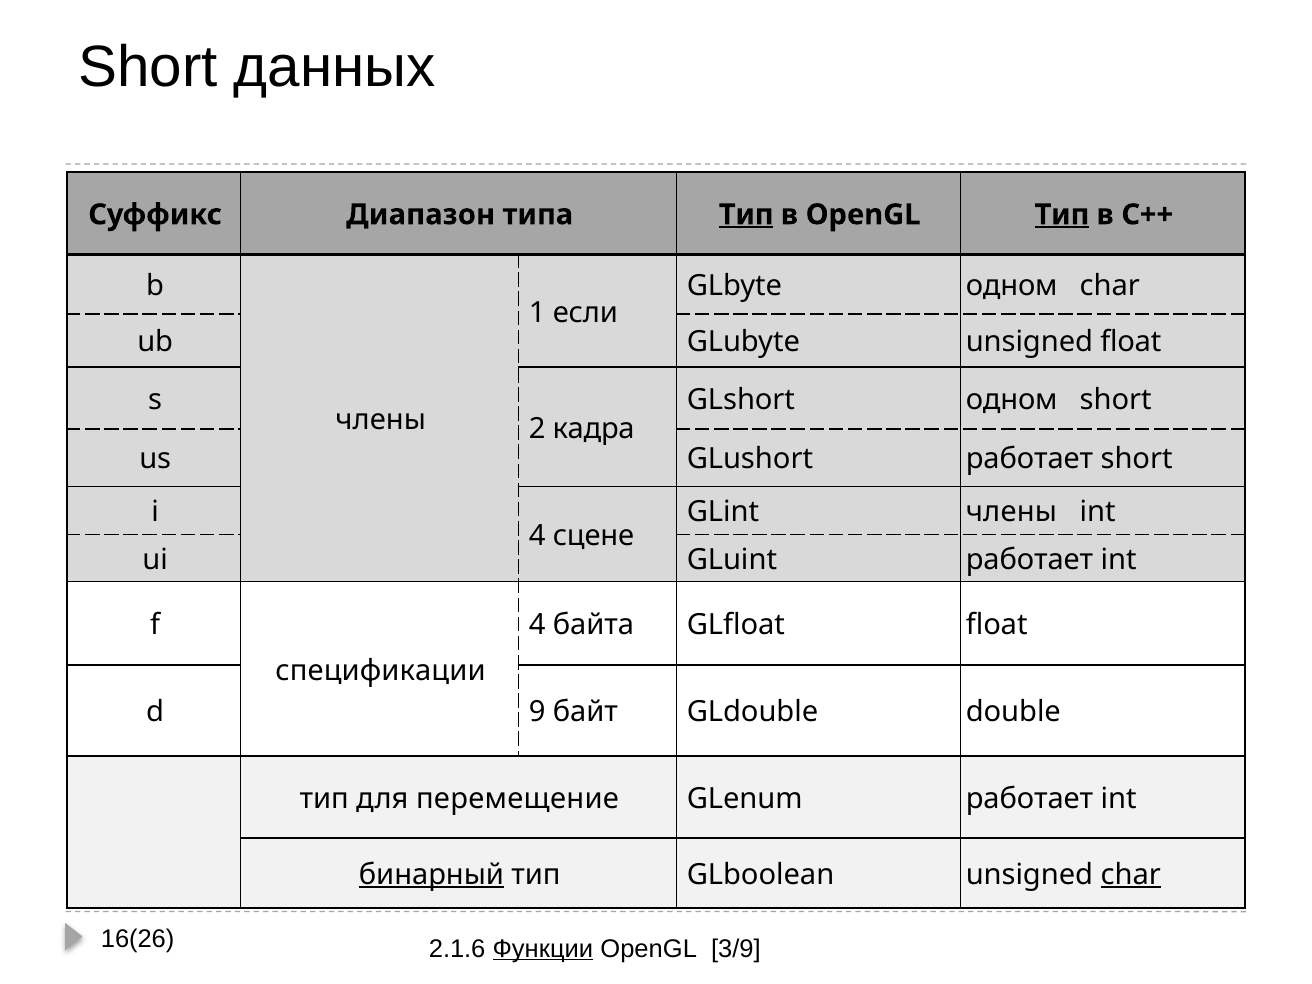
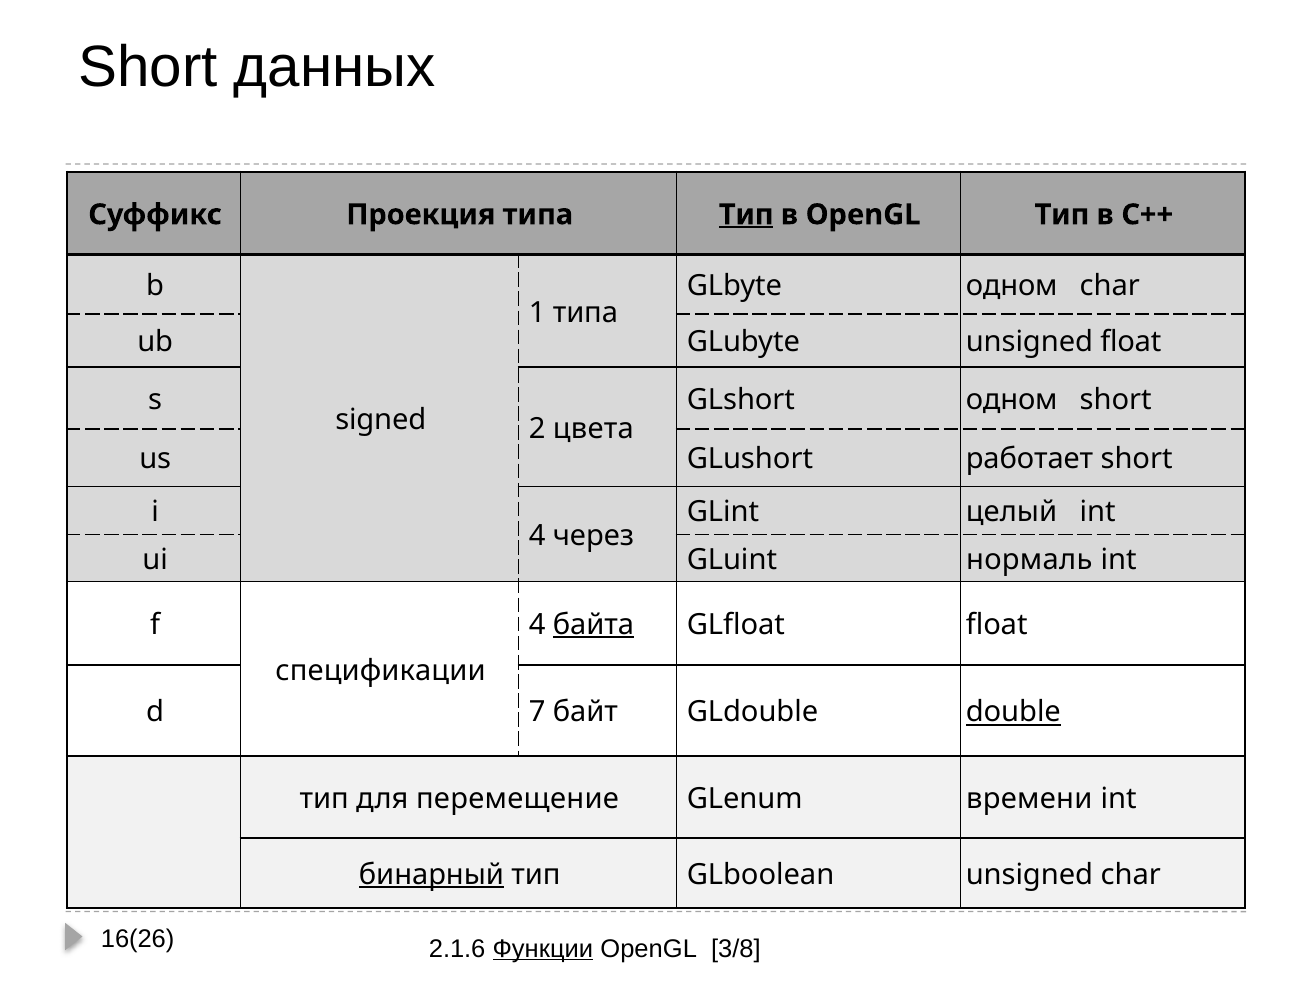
Диапазон: Диапазон -> Проекция (421, 215)
Тип underline: present -> none (1062, 215)
1 если: если -> типа (585, 312)
члены: члены -> signed (381, 420)
кадра: кадра -> цвета (593, 428)
GLint члены: члены -> целый (1011, 512)
сцене: сцене -> через (593, 535)
GLuint работает: работает -> нормаль (1029, 560)
байта underline: none -> present (593, 625)
9: 9 -> 7 (537, 712)
double underline: none -> present (1013, 712)
GLenum работает: работает -> времени (1029, 799)
char underline: present -> none (1131, 875)
3/9: 3/9 -> 3/8 (736, 949)
